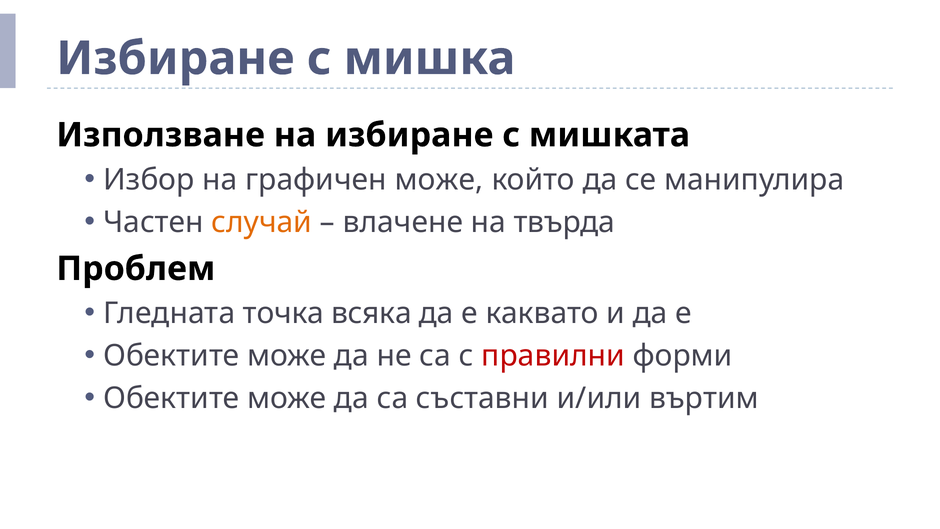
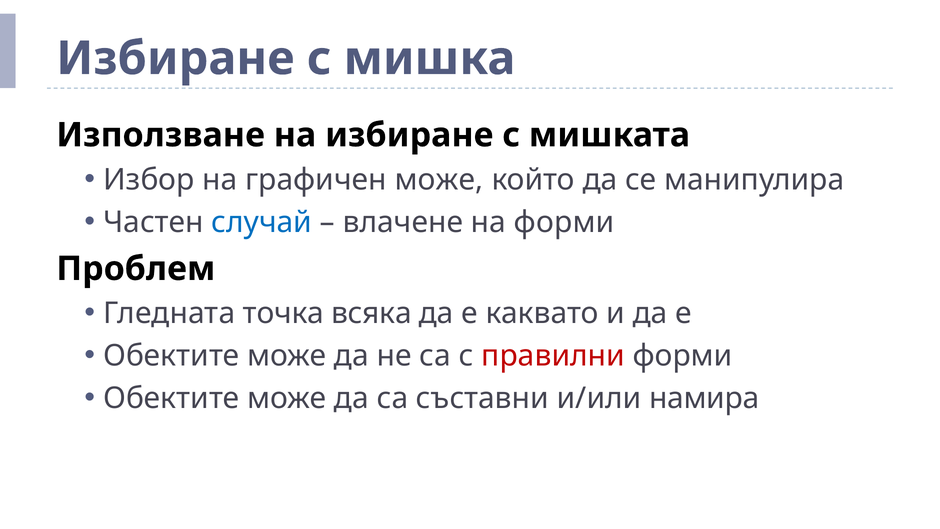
случай colour: orange -> blue (262, 222)
на твърда: твърда -> форми (564, 222)
въртим: въртим -> намира (704, 398)
